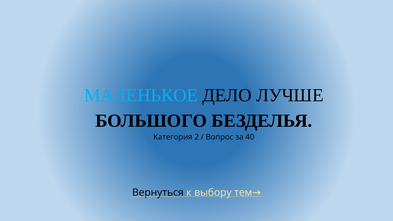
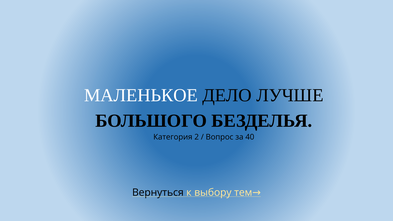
МАЛЕНЬКОЕ colour: light blue -> white (141, 95)
